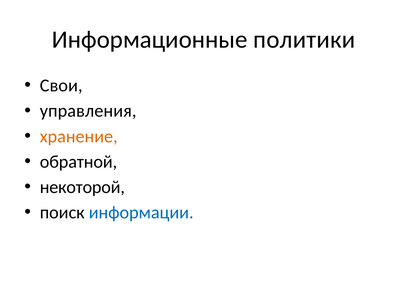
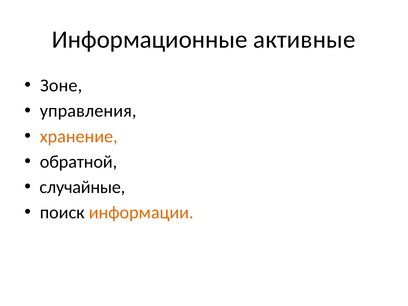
политики: политики -> активные (304, 39)
Свои: Свои -> Зоне (61, 86)
некоторой: некоторой -> случайные (82, 187)
информации colour: blue -> orange (141, 213)
